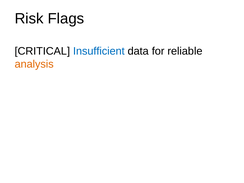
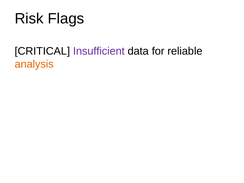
Insufficient colour: blue -> purple (99, 51)
